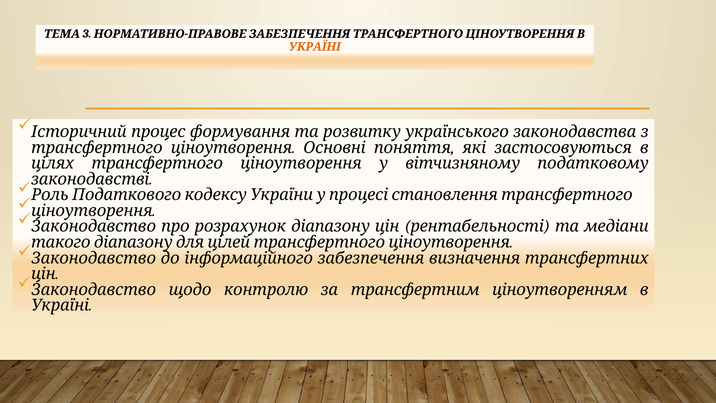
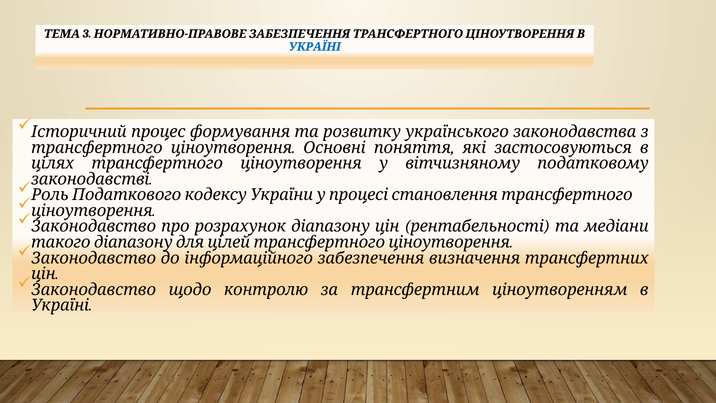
УКРАЇНІ colour: orange -> blue (315, 47)
